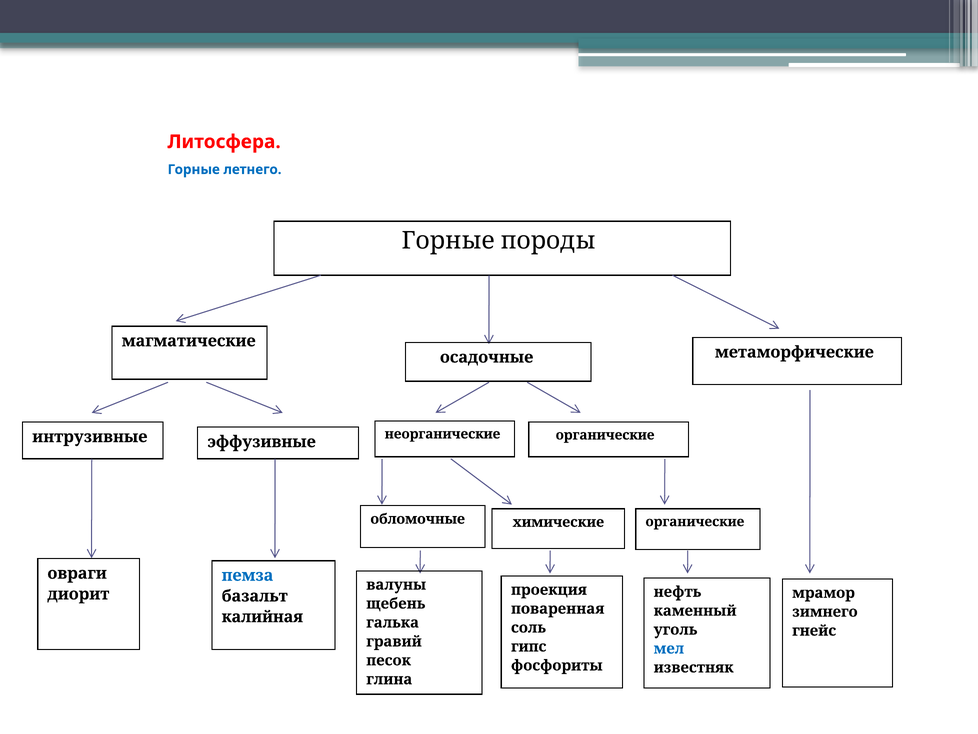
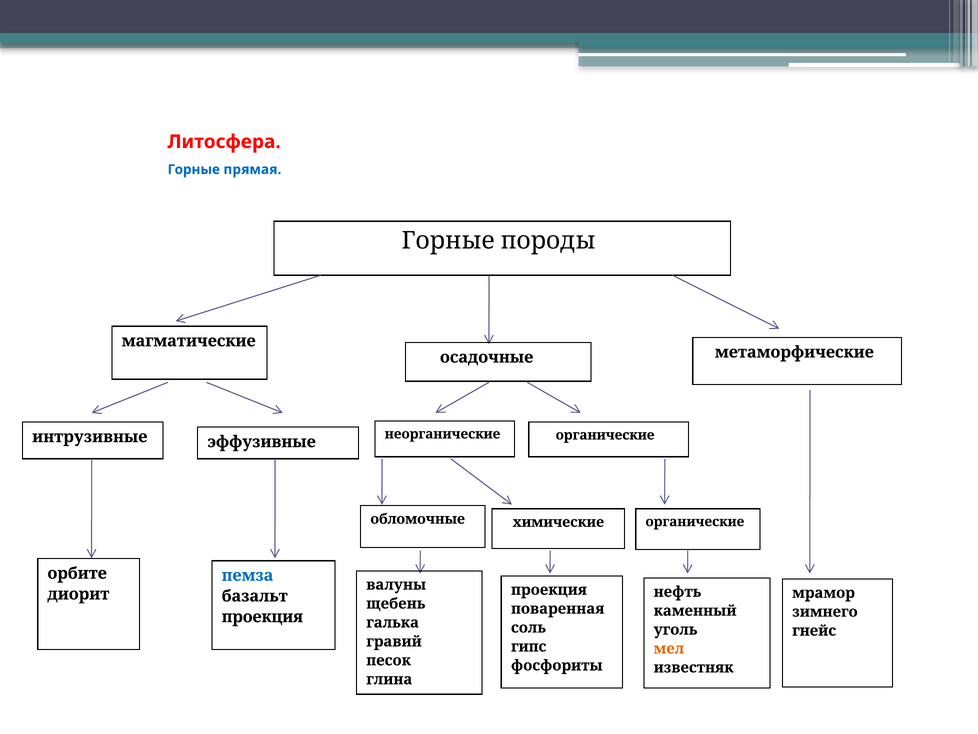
летнего: летнего -> прямая (252, 169)
овраги: овраги -> орбите (77, 573)
калийная: калийная -> проекция (262, 616)
мел colour: blue -> orange (669, 648)
